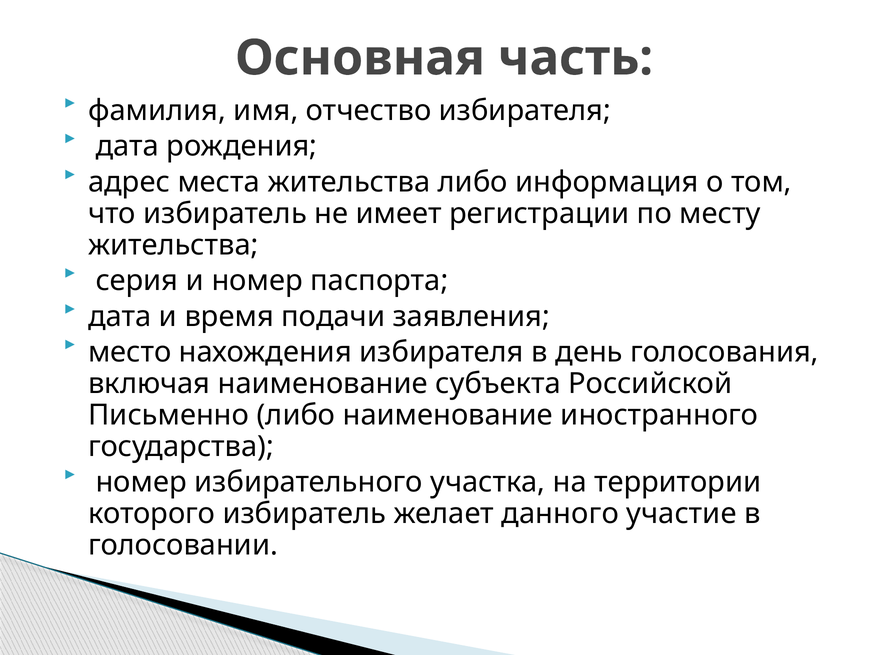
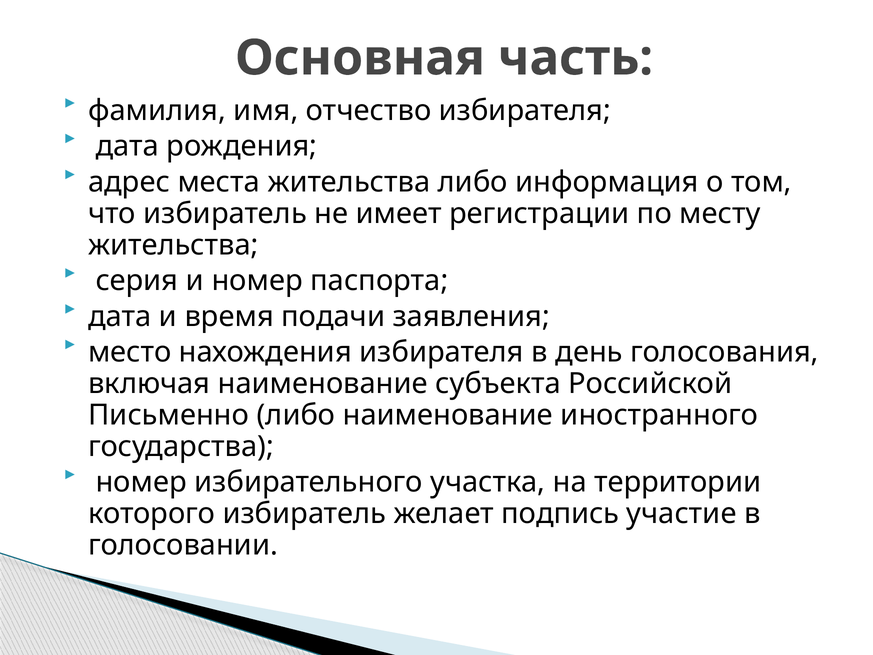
данного: данного -> подпись (560, 514)
